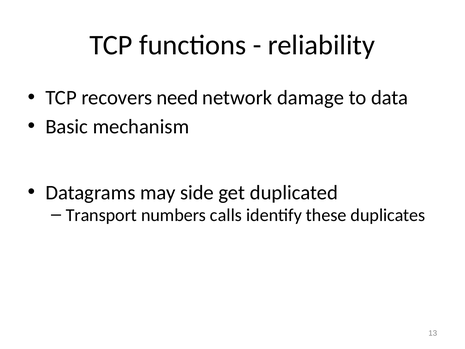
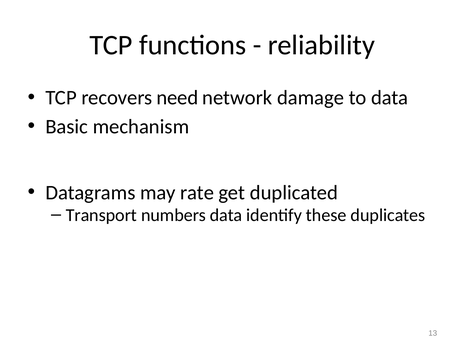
side: side -> rate (197, 193)
numbers calls: calls -> data (226, 215)
